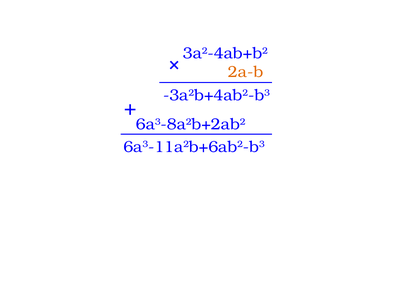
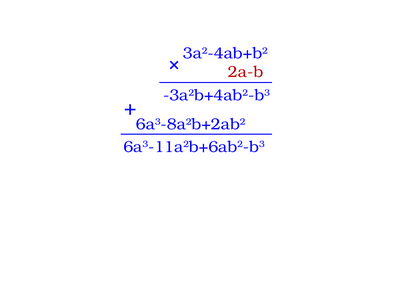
2a-b colour: orange -> red (246, 72)
